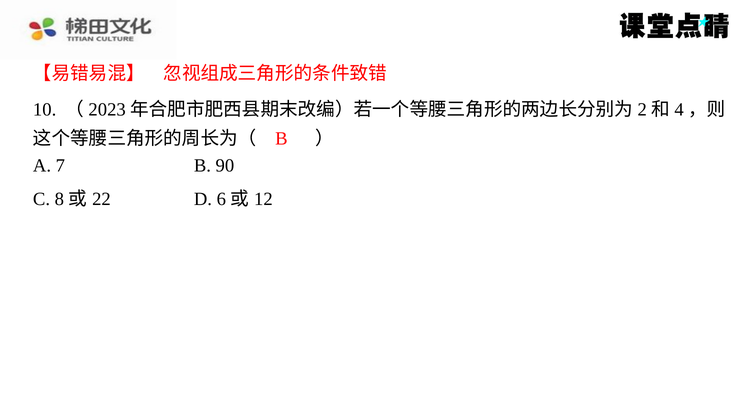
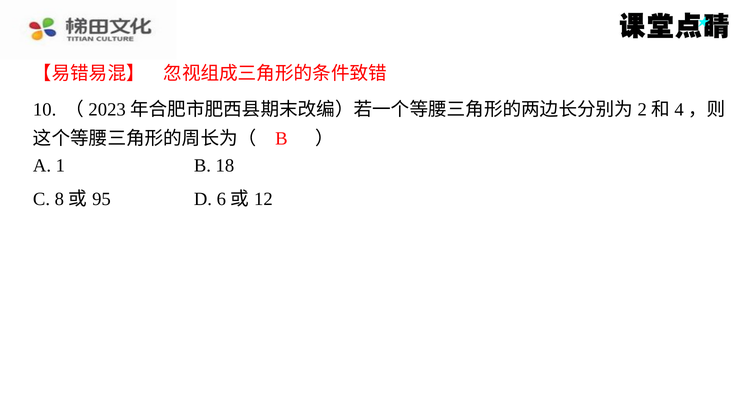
7: 7 -> 1 (60, 166)
90: 90 -> 18 (225, 166)
22: 22 -> 95 (101, 199)
